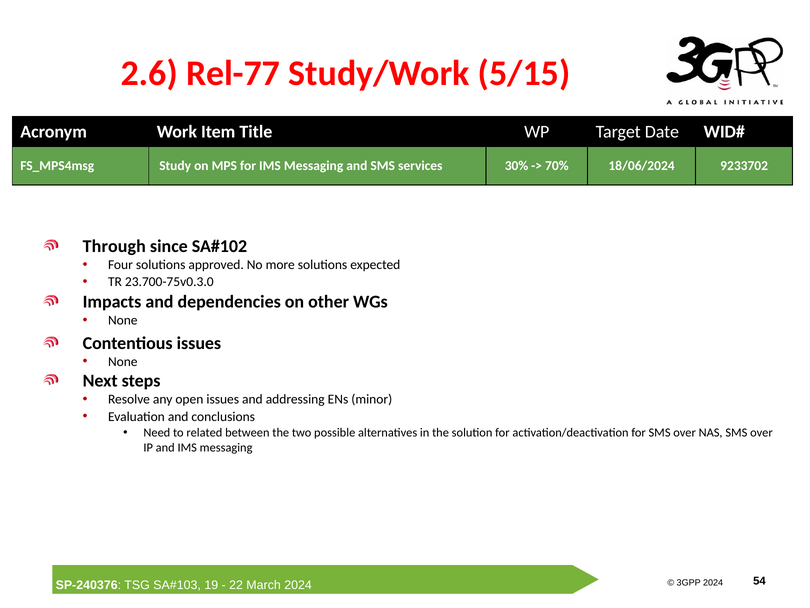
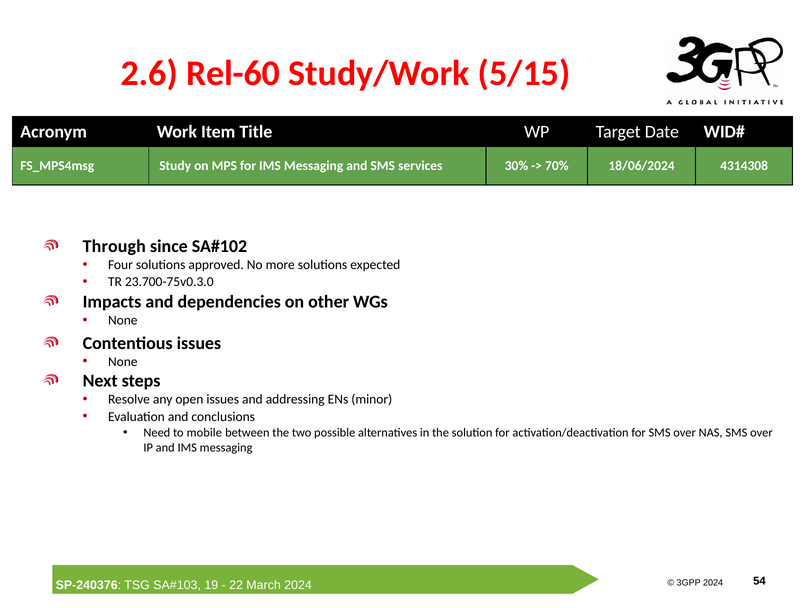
Rel-77: Rel-77 -> Rel-60 (233, 73)
9233702: 9233702 -> 4314308 (744, 166)
related: related -> mobile (204, 432)
